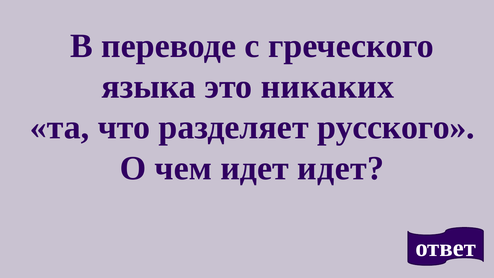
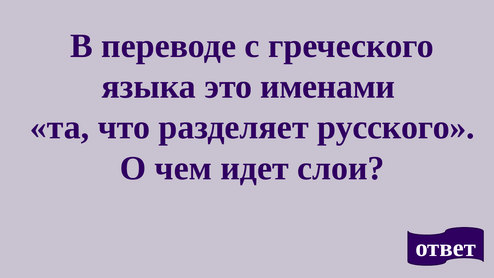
никаких: никаких -> именами (328, 87)
идет идет: идет -> слои (341, 168)
